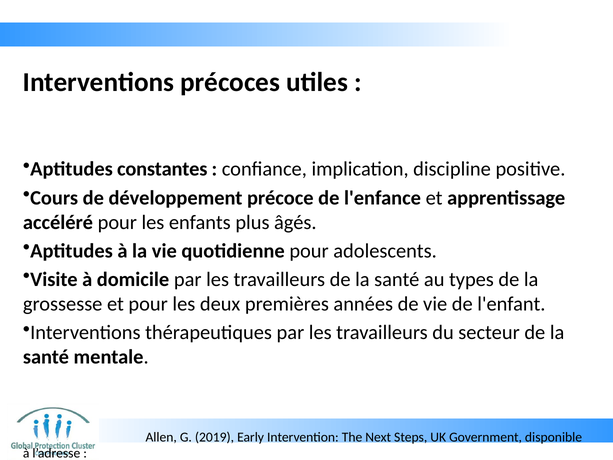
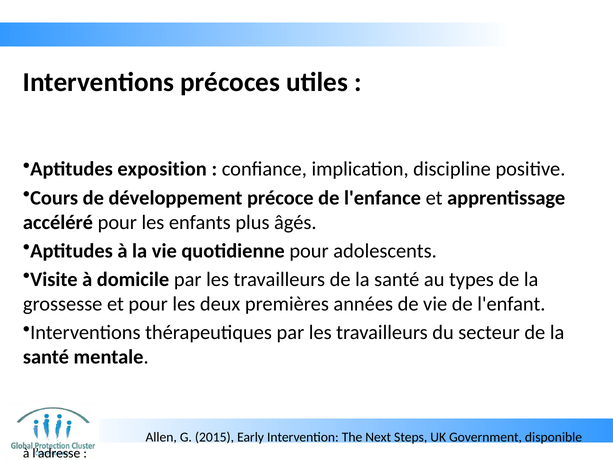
constantes: constantes -> exposition (162, 169)
2019: 2019 -> 2015 (215, 437)
